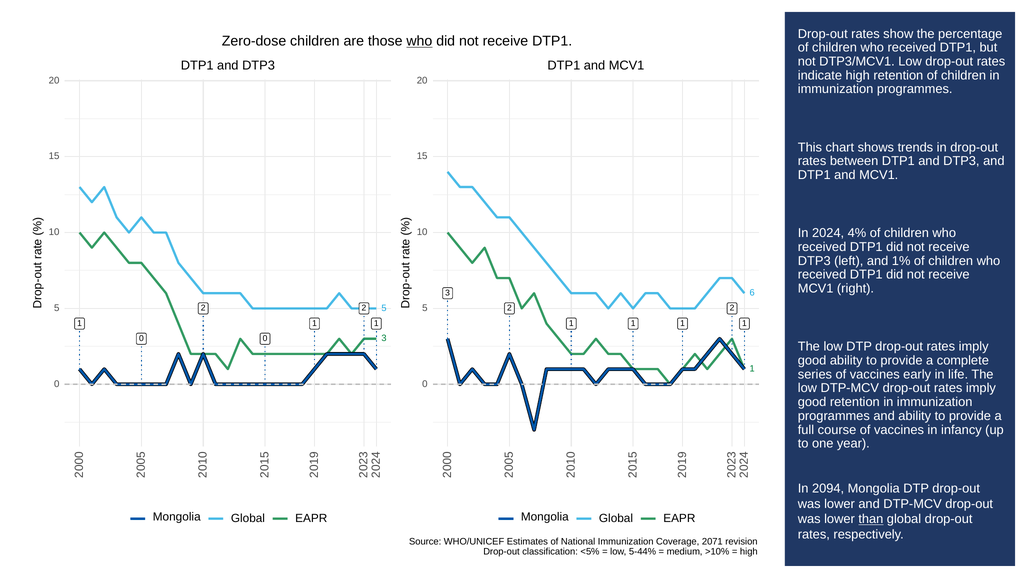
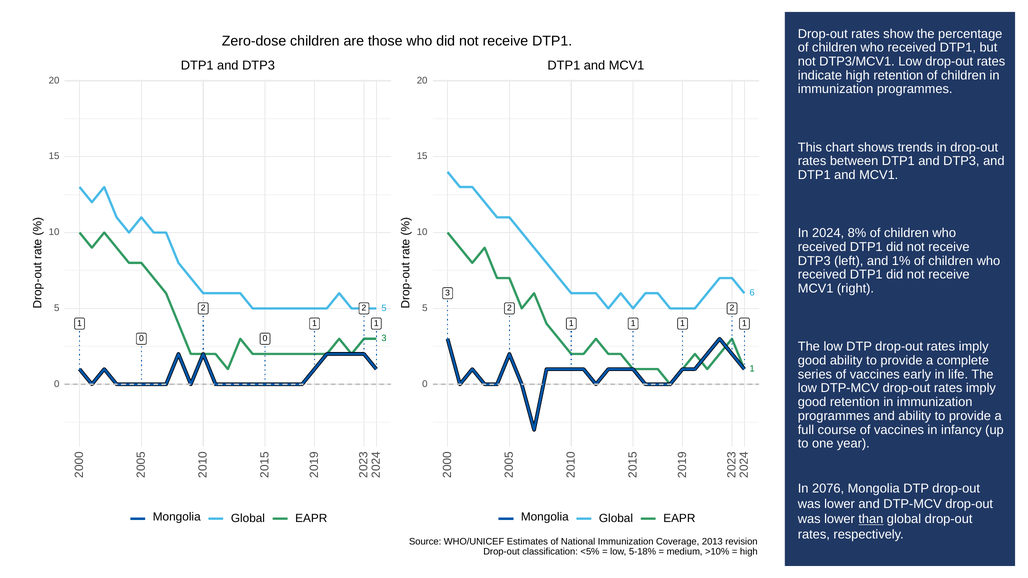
who underline: present -> none (419, 41)
4%: 4% -> 8% (857, 233)
2094: 2094 -> 2076 (828, 489)
2071: 2071 -> 2013 (712, 542)
5-44%: 5-44% -> 5-18% (643, 552)
